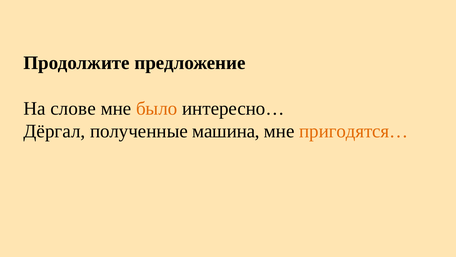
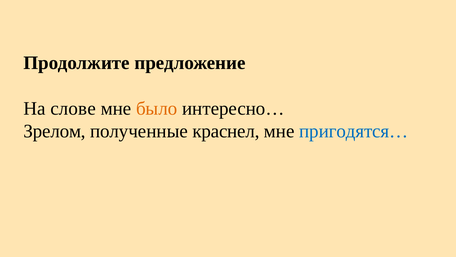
Дёргал: Дёргал -> Зрелом (55, 131)
машина: машина -> краснел (226, 131)
пригодятся… colour: orange -> blue (354, 131)
